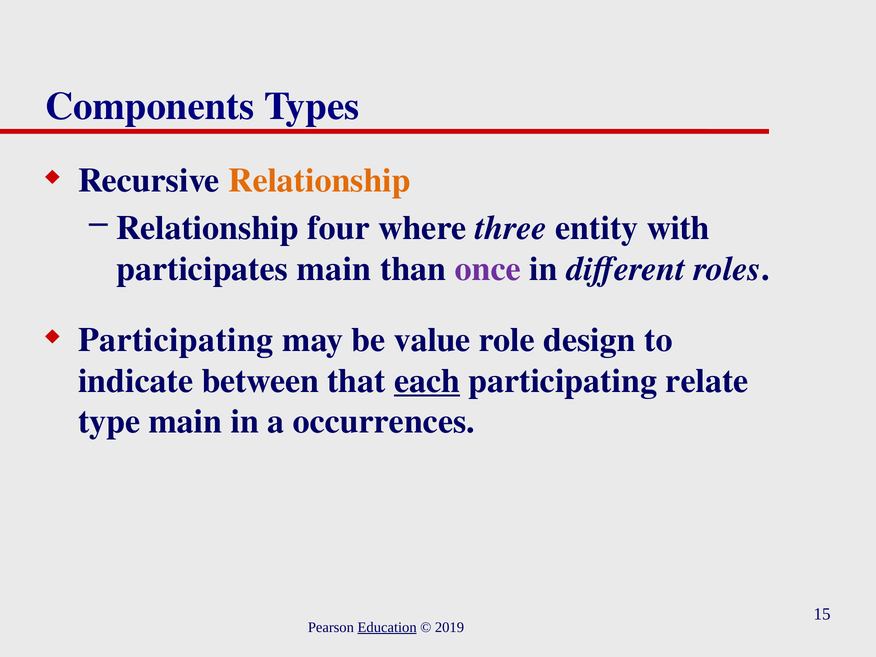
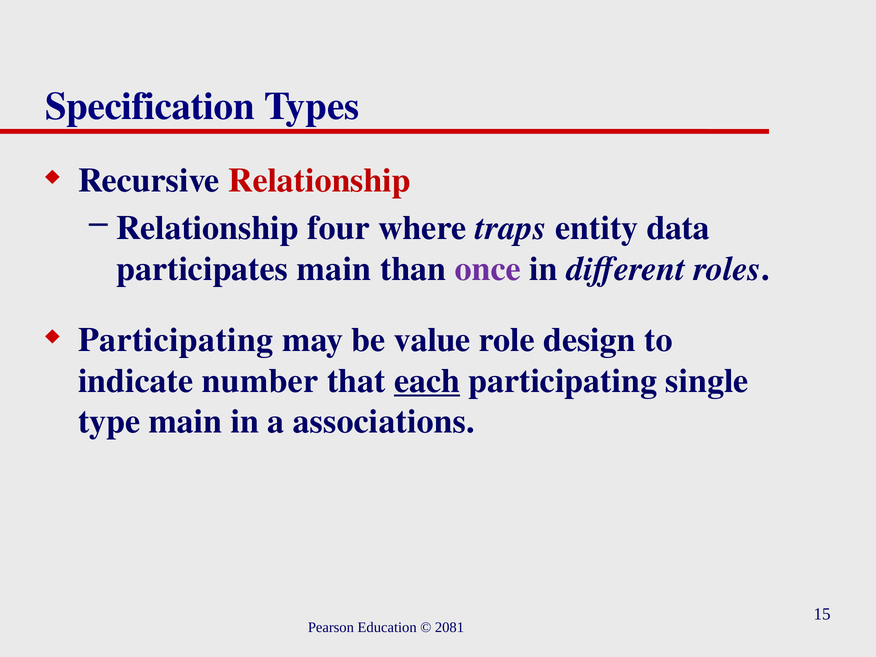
Components: Components -> Specification (150, 106)
Relationship colour: orange -> red (319, 180)
three: three -> traps (511, 228)
with: with -> data (678, 228)
between: between -> number (260, 381)
relate: relate -> single (707, 381)
occurrences: occurrences -> associations (384, 422)
Education underline: present -> none (387, 627)
2019: 2019 -> 2081 (449, 627)
